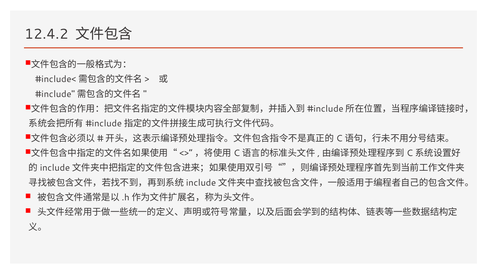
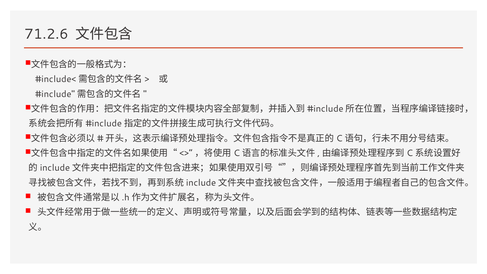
12.4.2: 12.4.2 -> 71.2.6 (46, 34)
